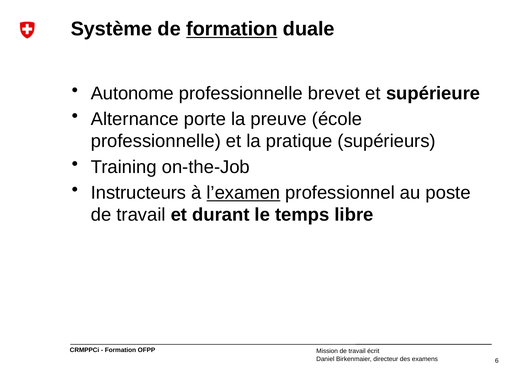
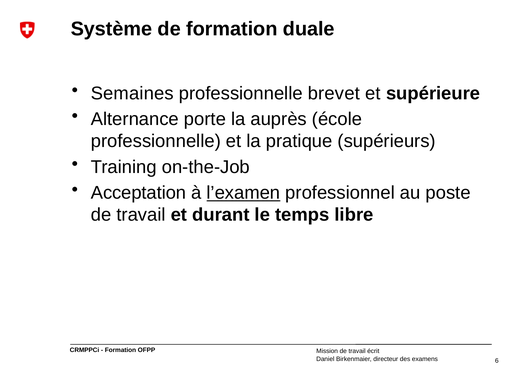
formation underline: present -> none (232, 29)
Autonome: Autonome -> Semaines (132, 93)
preuve: preuve -> auprès (279, 119)
Instructeurs: Instructeurs -> Acceptation (139, 193)
